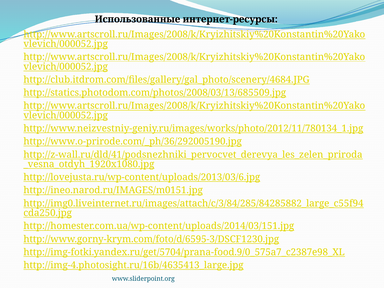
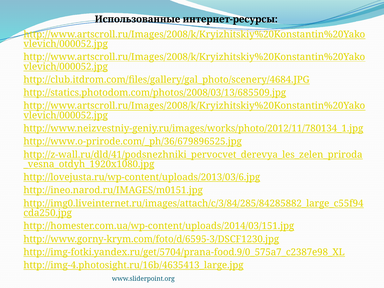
http://www.o-prirode.com/_ph/36/292005190.jpg: http://www.o-prirode.com/_ph/36/292005190.jpg -> http://www.o-prirode.com/_ph/36/679896525.jpg (133, 142)
